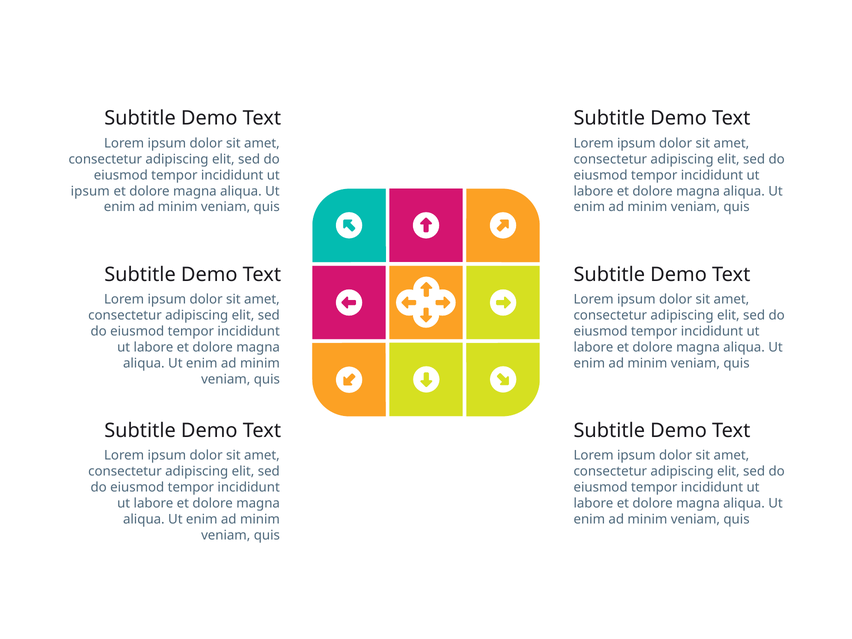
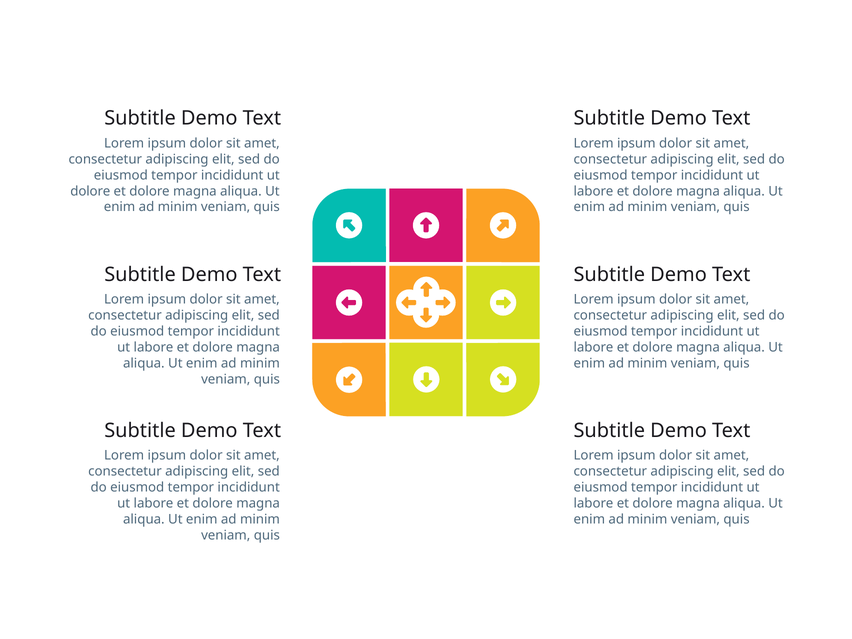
ipsum: ipsum -> dolore (90, 191)
